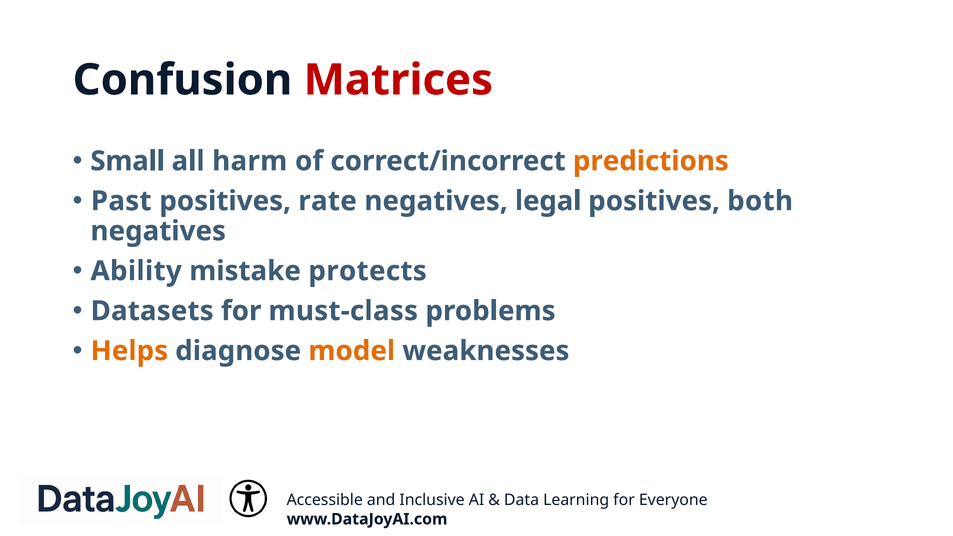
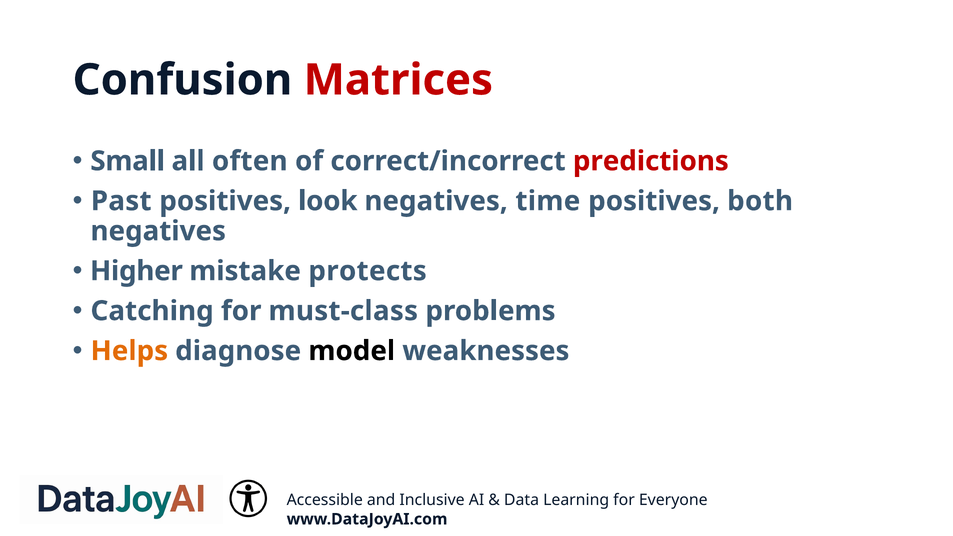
harm: harm -> often (250, 161)
predictions colour: orange -> red (651, 161)
rate: rate -> look (328, 201)
legal: legal -> time (548, 201)
Ability: Ability -> Higher (136, 271)
Datasets: Datasets -> Catching (152, 311)
model colour: orange -> black (352, 351)
